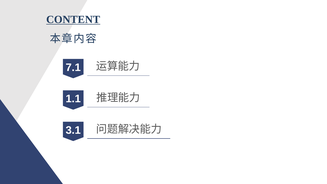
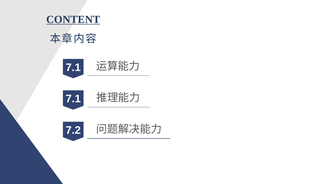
1.1: 1.1 -> 7.1 (73, 99)
3.1: 3.1 -> 7.2 (73, 130)
